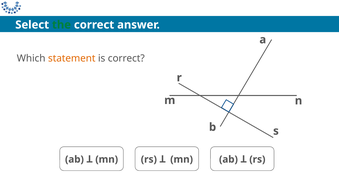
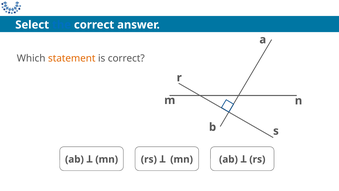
the colour: green -> blue (61, 25)
